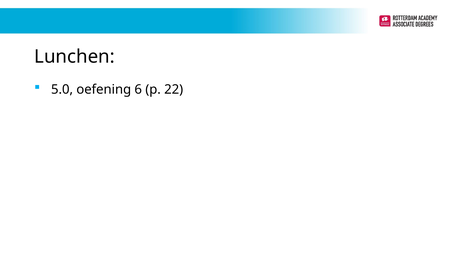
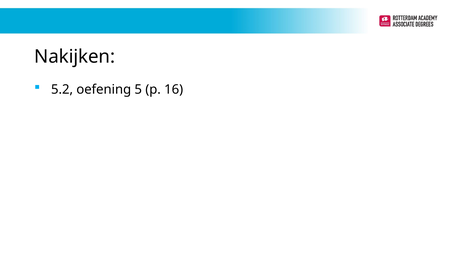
Lunchen: Lunchen -> Nakijken (75, 56)
5.0: 5.0 -> 5.2 (62, 89)
6: 6 -> 5 (138, 89)
22: 22 -> 16 (174, 89)
